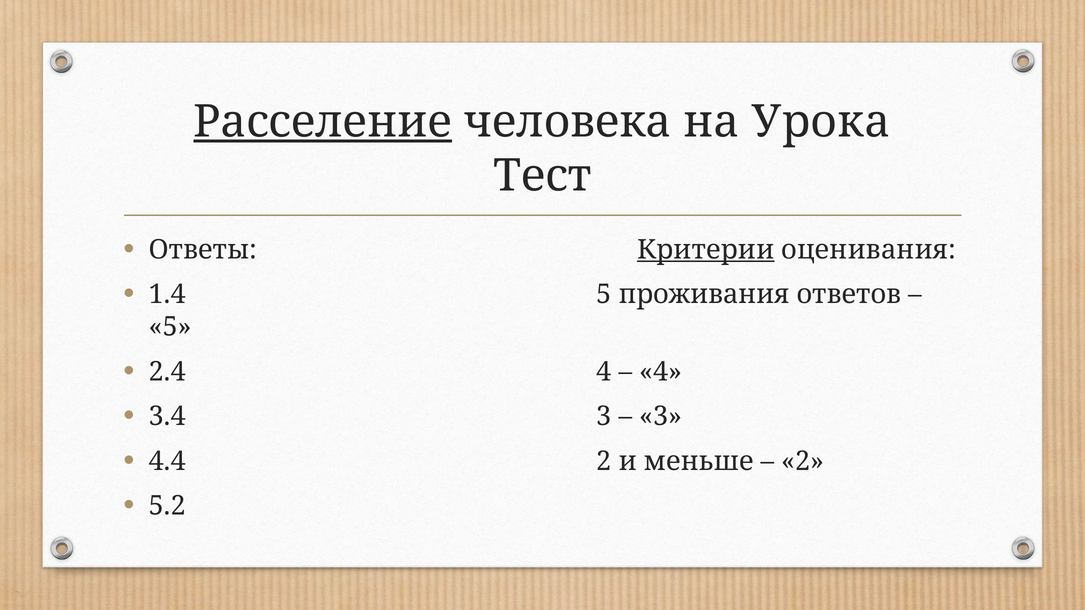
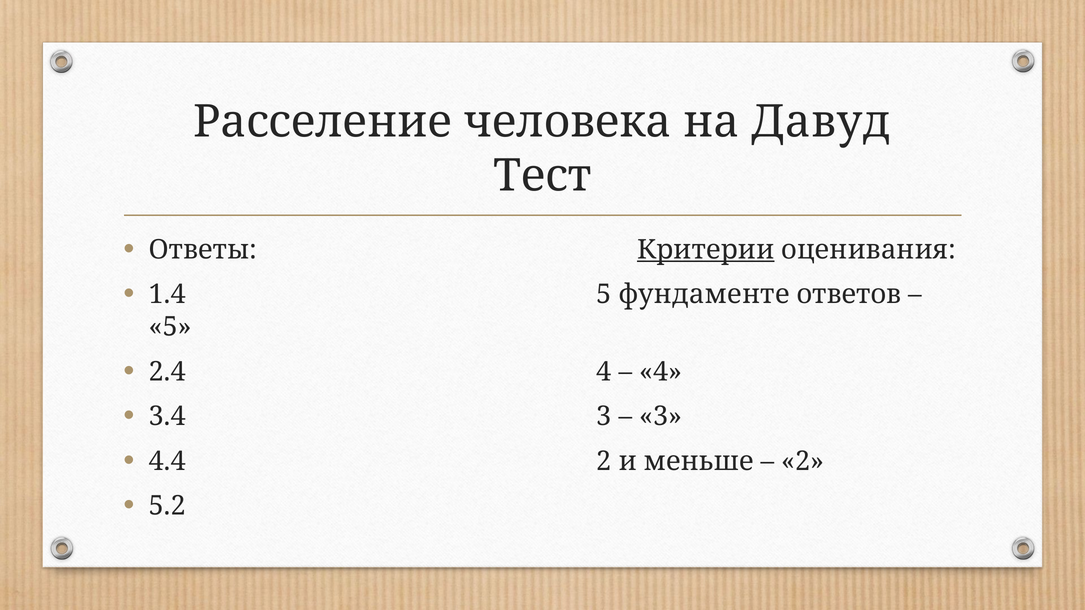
Расселение underline: present -> none (323, 122)
Урока: Урока -> Давуд (821, 122)
проживания: проживания -> фундаменте (704, 295)
